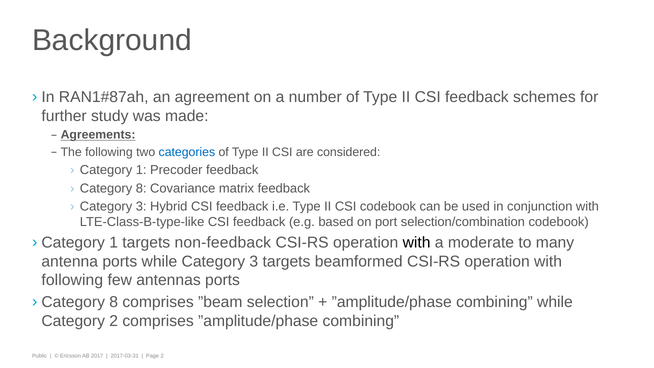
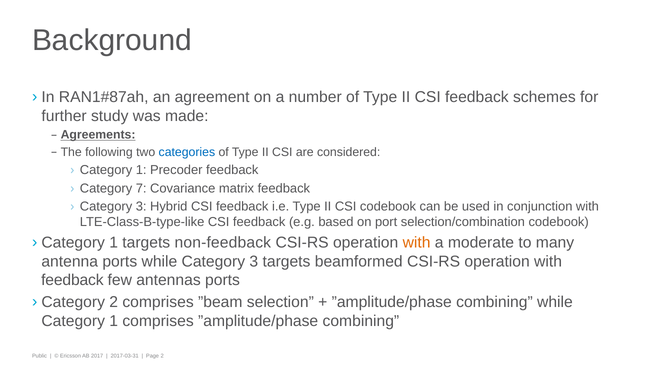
8: 8 -> 7 (141, 188)
with colour: black -> orange (417, 243)
following: following -> feedback (72, 280)
8: 8 -> 2 (114, 302)
2: 2 -> 1 (114, 321)
